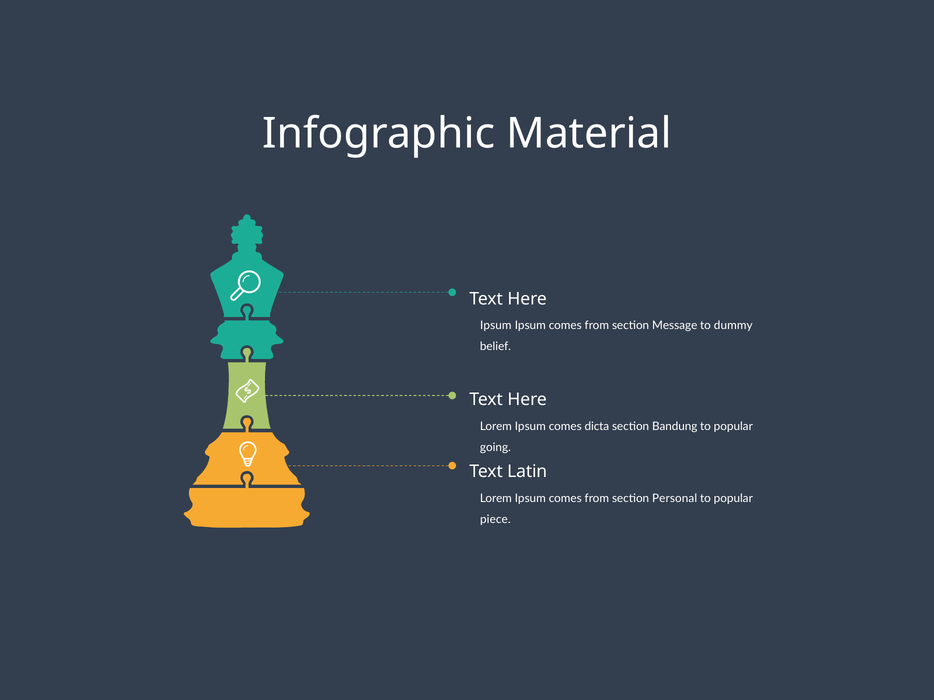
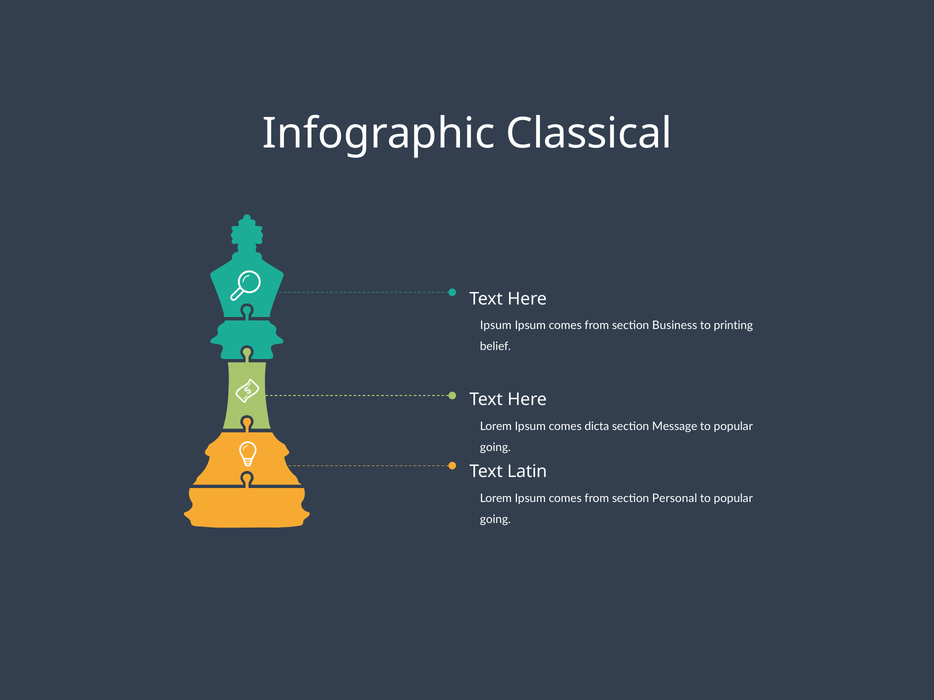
Material: Material -> Classical (589, 134)
Message: Message -> Business (675, 326)
dummy: dummy -> printing (733, 326)
Bandung: Bandung -> Message (675, 427)
piece: piece -> going (495, 520)
